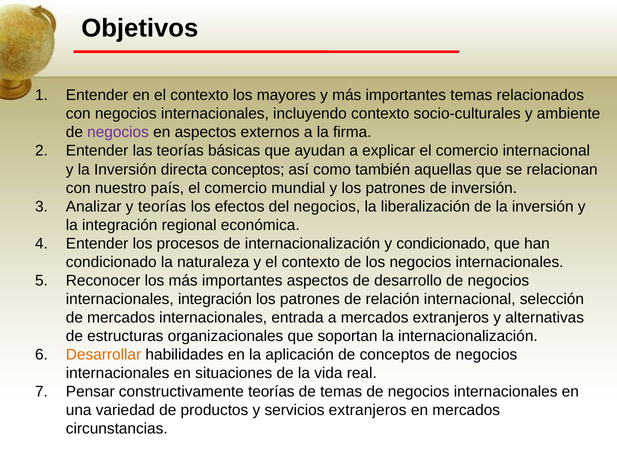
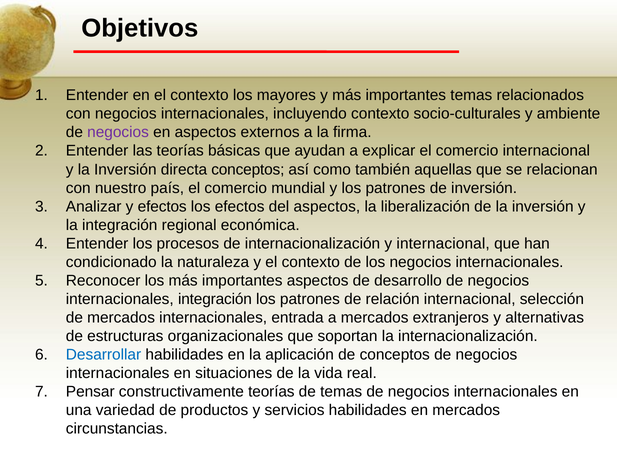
y teorías: teorías -> efectos (162, 206)
del negocios: negocios -> aspectos (327, 206)
y condicionado: condicionado -> internacional (443, 243)
Desarrollar colour: orange -> blue (104, 354)
servicios extranjeros: extranjeros -> habilidades (368, 410)
